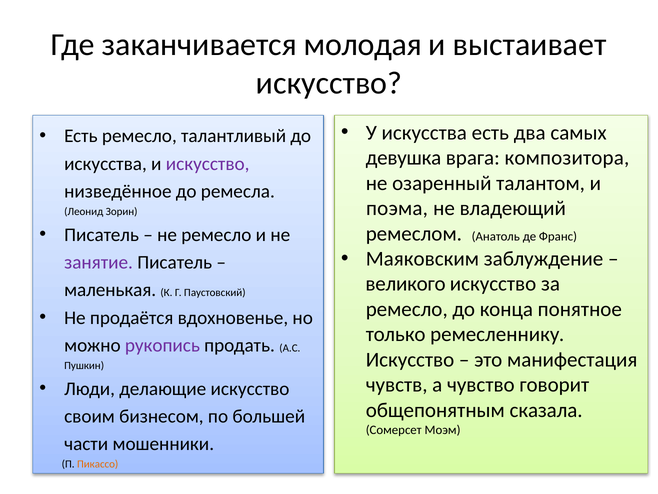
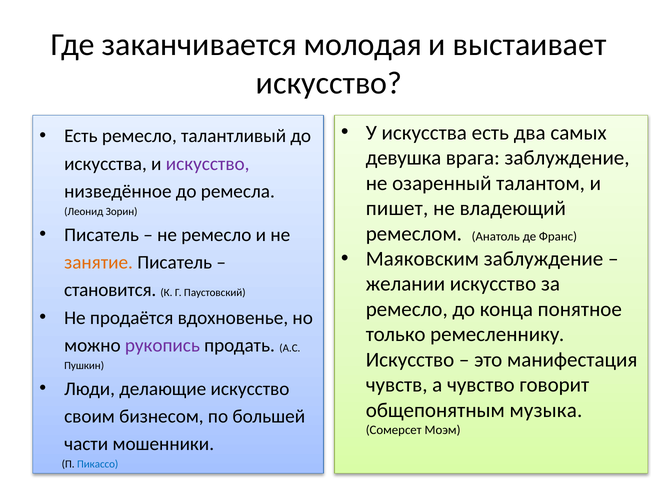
врага композитора: композитора -> заблуждение (567, 158)
поэма: поэма -> пишет (397, 208)
занятие colour: purple -> orange (99, 262)
великого: великого -> желании (405, 284)
маленькая: маленькая -> становится (110, 290)
сказала: сказала -> музыка (546, 410)
Пикассо colour: orange -> blue (98, 464)
